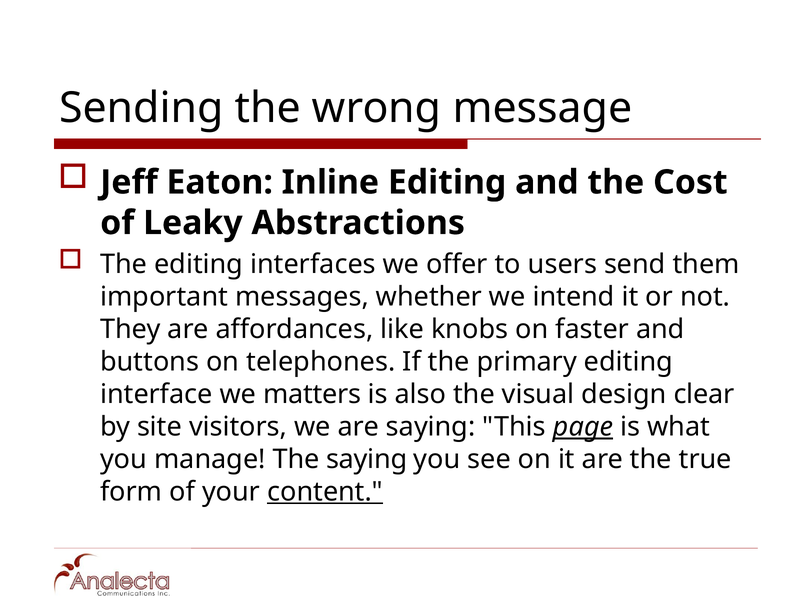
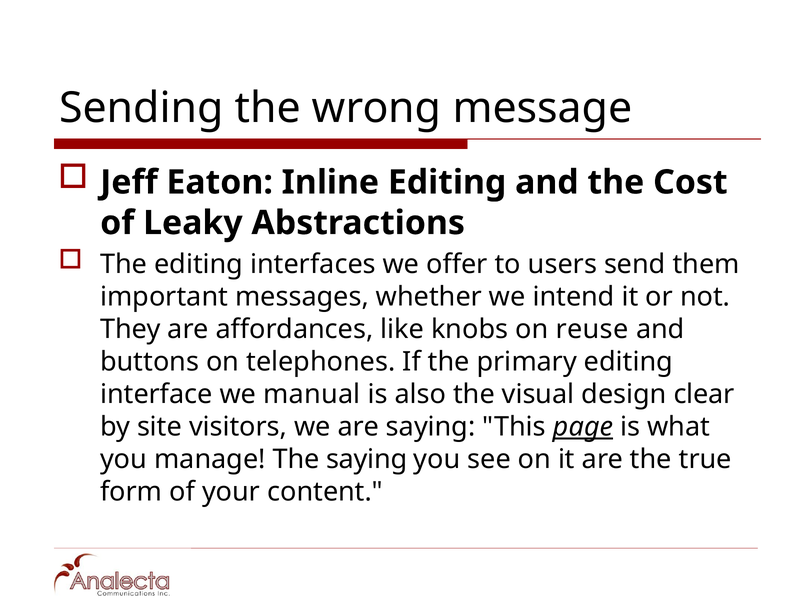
faster: faster -> reuse (592, 329)
matters: matters -> manual (312, 394)
content underline: present -> none (325, 492)
